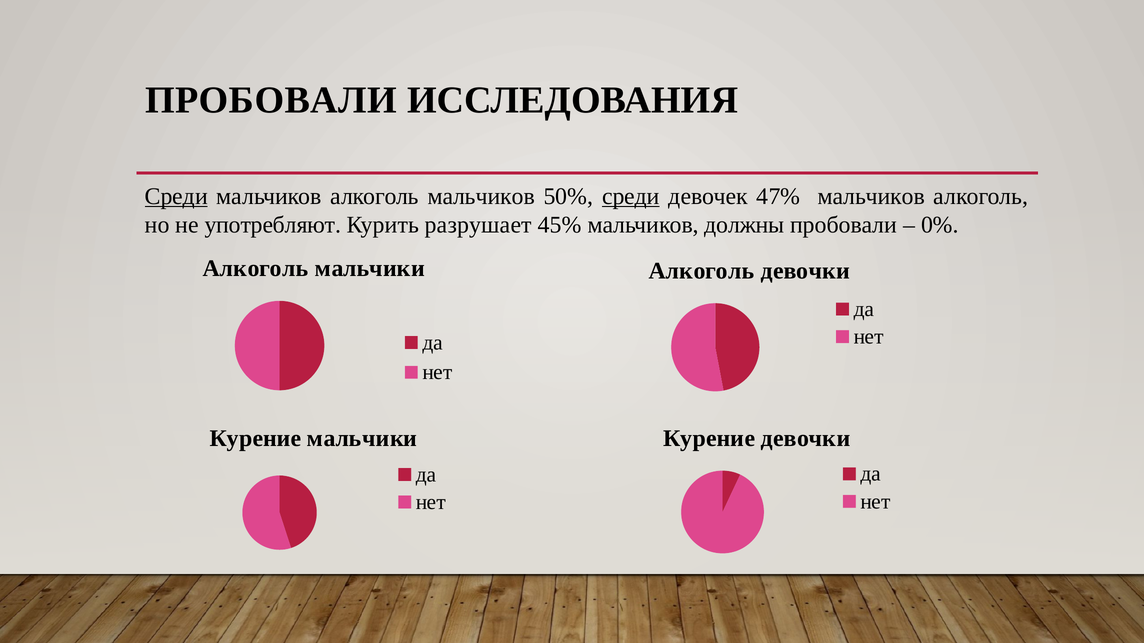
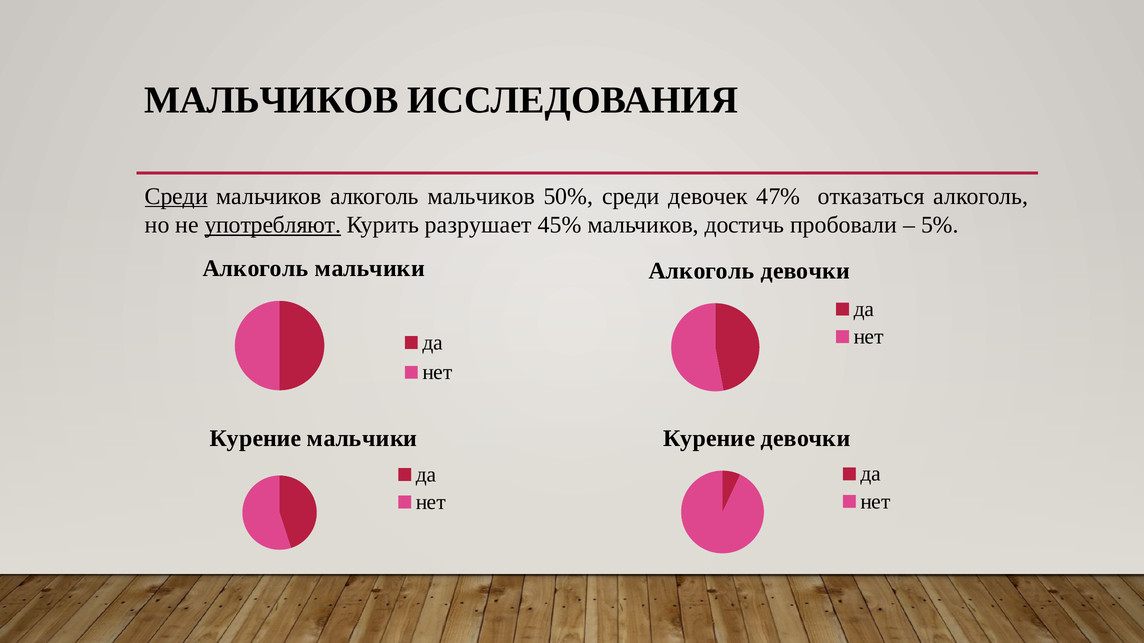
ПРОБОВАЛИ: ПРОБОВАЛИ -> МАЛЬЧИКОВ (271, 100)
среди underline: present -> none (631, 196)
47% мальчиков: мальчиков -> отказаться (871, 196)
употребляют underline: none -> present (273, 225)
должны: должны -> достичь (744, 225)
0%: 0% -> 5% (940, 225)
